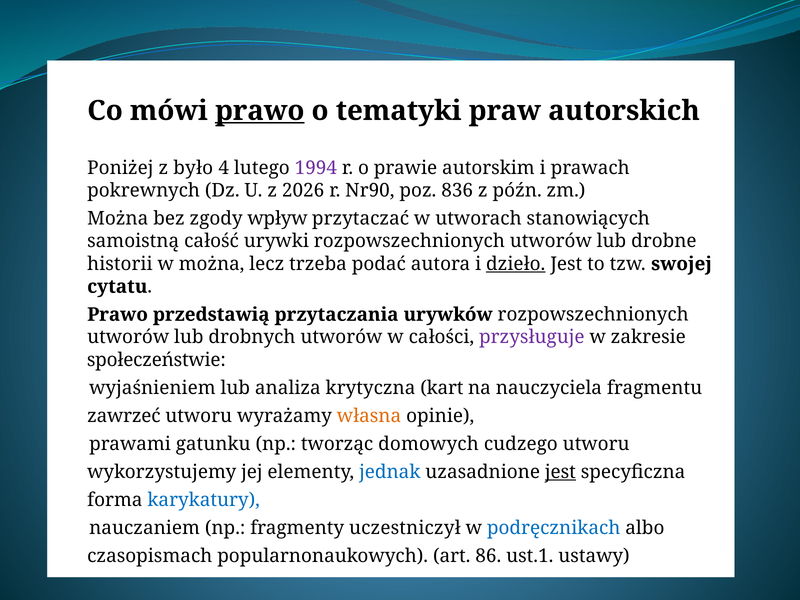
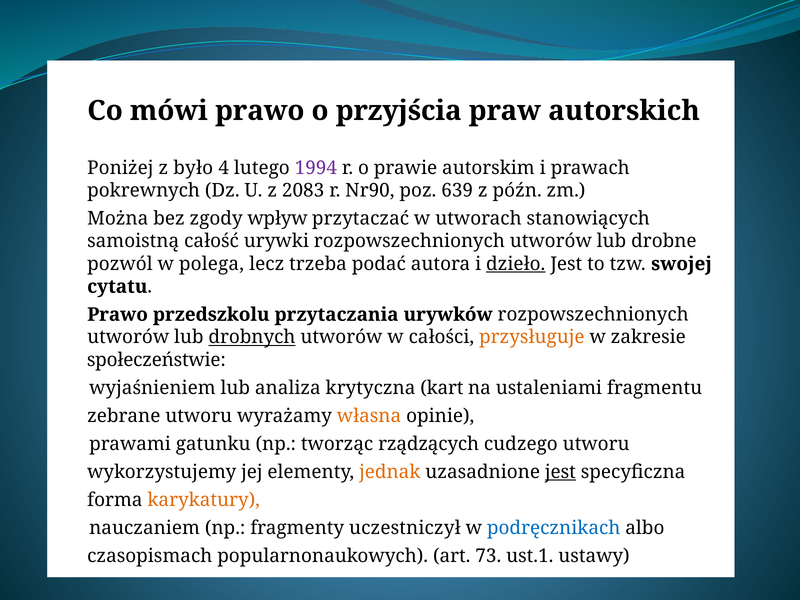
prawo underline: present -> none (260, 111)
tematyki: tematyki -> przyjścia (399, 111)
2026: 2026 -> 2083 (303, 191)
836: 836 -> 639 (457, 191)
historii: historii -> pozwól (120, 264)
w można: można -> polega (211, 264)
przedstawią: przedstawią -> przedszkolu (211, 315)
drobnych underline: none -> present (252, 337)
przysługuje colour: purple -> orange (532, 337)
nauczyciela: nauczyciela -> ustaleniami (549, 388)
zawrzeć: zawrzeć -> zebrane (124, 416)
domowych: domowych -> rządzących (429, 444)
jednak colour: blue -> orange (390, 472)
karykatury colour: blue -> orange (204, 500)
86: 86 -> 73 (488, 556)
